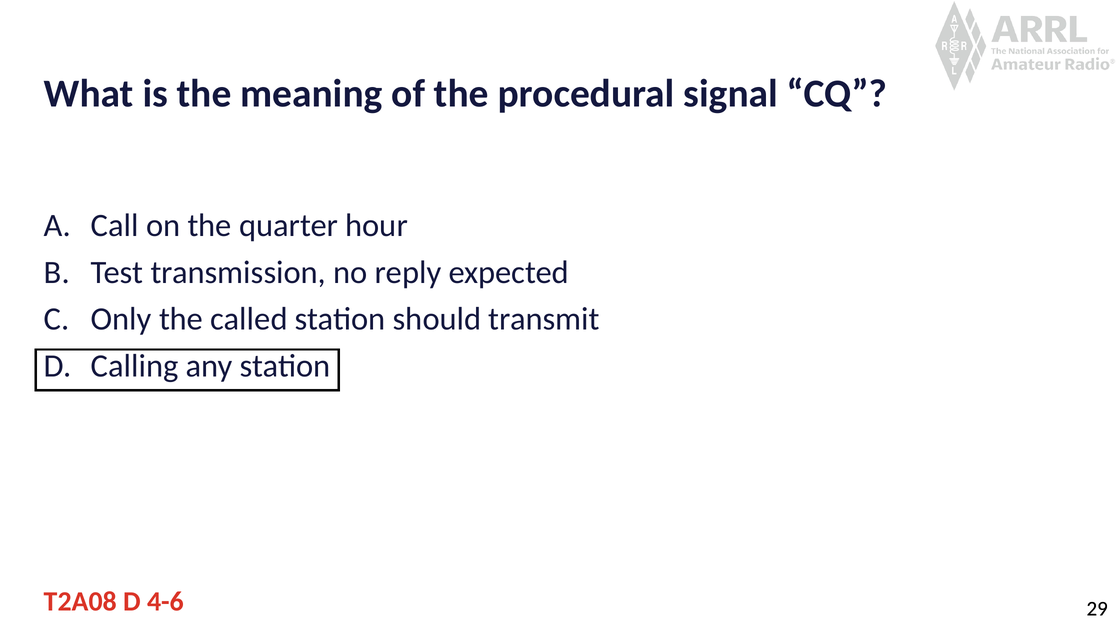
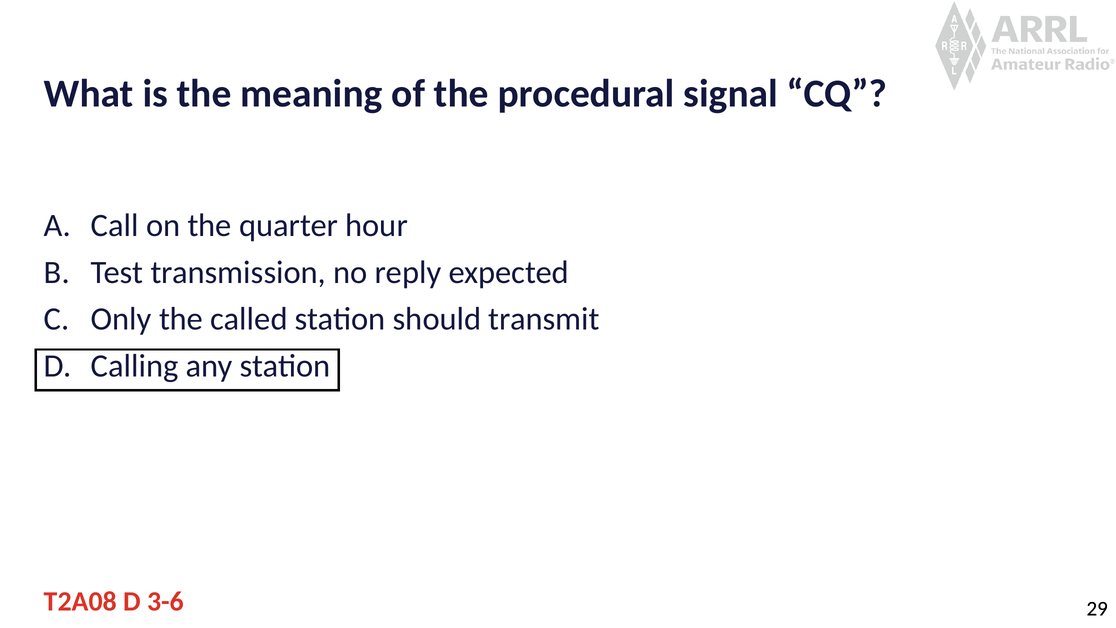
4-6: 4-6 -> 3-6 (165, 601)
